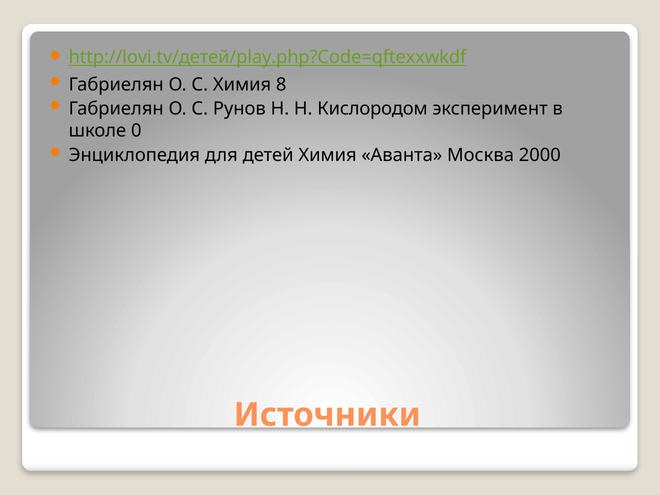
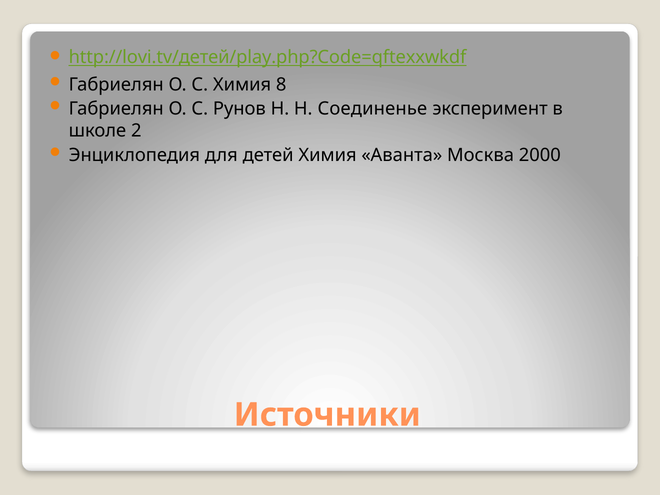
Кислородом: Кислородом -> Соединенье (372, 109)
0: 0 -> 2 (136, 131)
